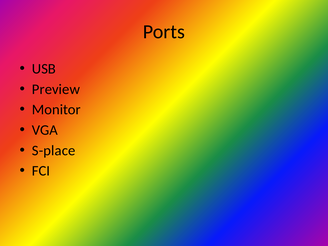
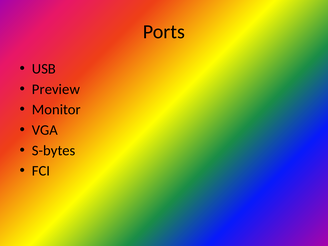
S-place: S-place -> S-bytes (54, 150)
